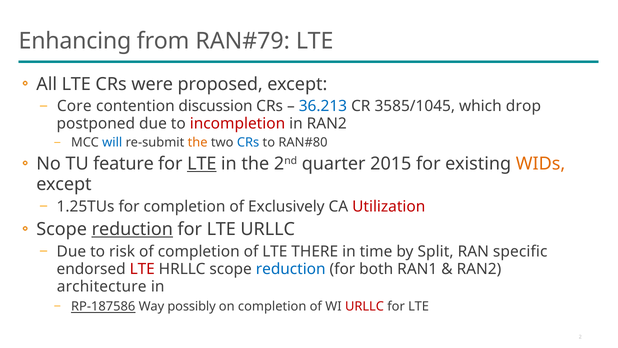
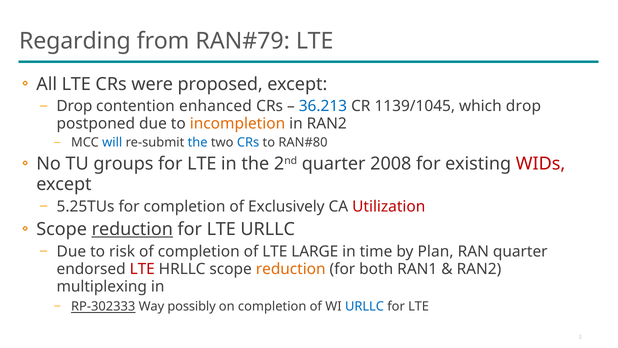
Enhancing: Enhancing -> Regarding (75, 41)
Core: Core -> Drop (74, 106)
discussion: discussion -> enhanced (215, 106)
3585/1045: 3585/1045 -> 1139/1045 (415, 106)
incompletion colour: red -> orange (237, 124)
the colour: orange -> blue (198, 142)
feature: feature -> groups (123, 164)
LTE underline: present -> none (202, 164)
2015: 2015 -> 2008 (391, 164)
WIDs colour: orange -> red (541, 164)
1.25TUs: 1.25TUs -> 5.25TUs (86, 206)
THERE: THERE -> LARGE (315, 251)
Split: Split -> Plan (436, 251)
RAN specific: specific -> quarter (520, 251)
reduction colour: blue -> orange (291, 269)
architecture: architecture -> multiplexing (102, 287)
RP‑187586: RP‑187586 -> RP‑302333 (103, 306)
URLLC colour: red -> blue (365, 306)
